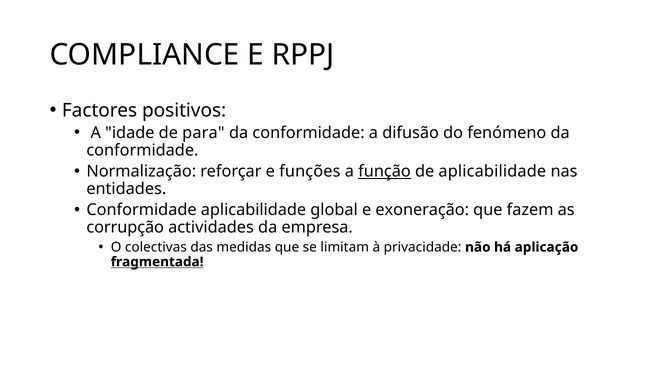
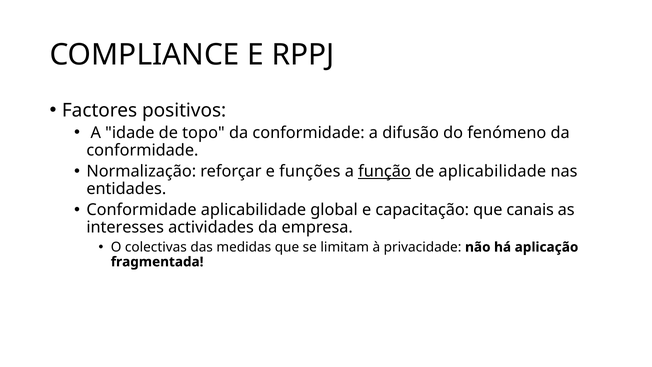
para: para -> topo (203, 133)
exoneração: exoneração -> capacitação (422, 210)
fazem: fazem -> canais (530, 210)
corrupção: corrupção -> interesses (125, 227)
fragmentada underline: present -> none (157, 262)
